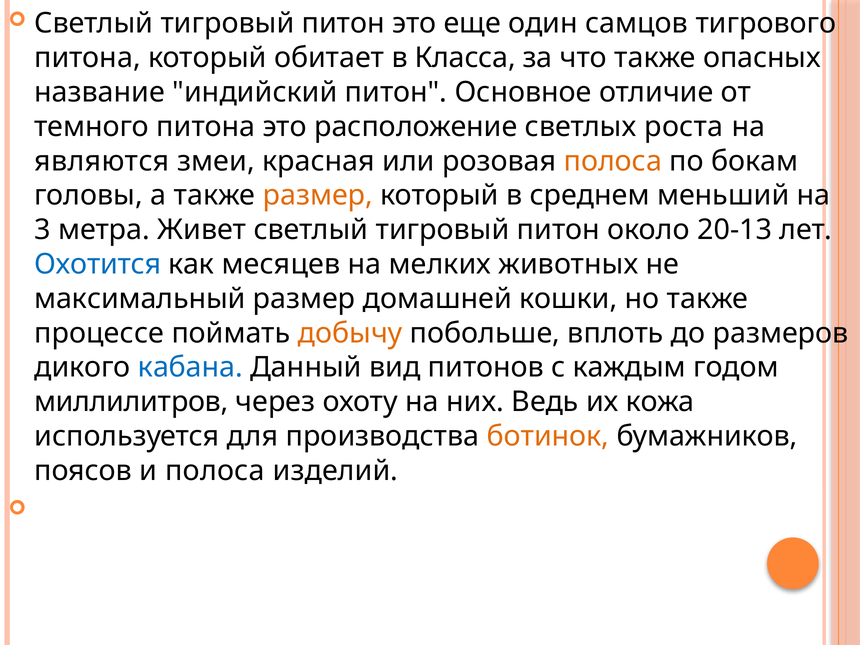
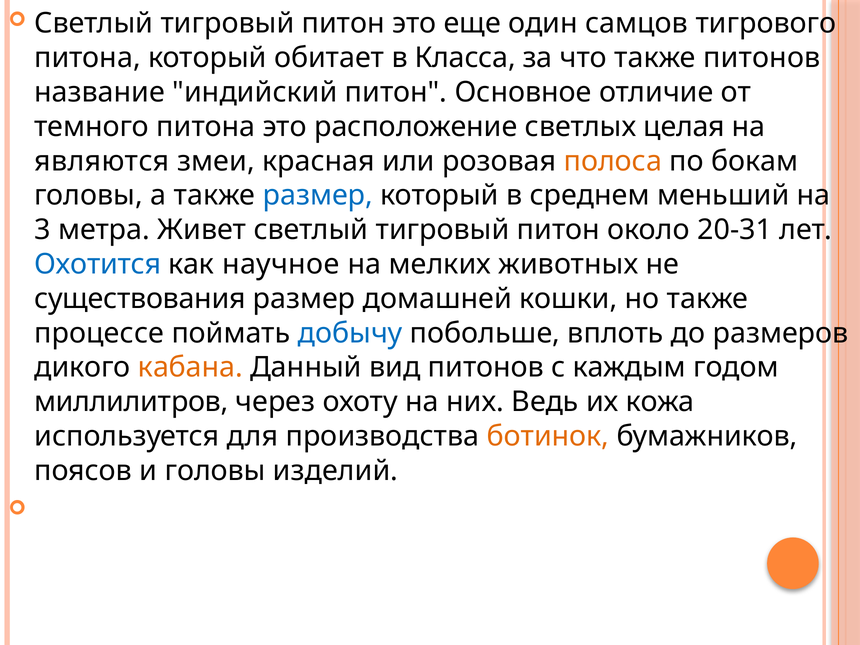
также опасных: опасных -> питонов (762, 58)
роста: роста -> целая (684, 127)
размер colour: orange -> blue (318, 195)
20-13: 20-13 -> 20-31 (735, 230)
месяцев: месяцев -> научное (281, 264)
максимальный: максимальный -> существования (140, 299)
добычу colour: orange -> blue (350, 333)
кабана colour: blue -> orange (190, 367)
и полоса: полоса -> головы (215, 471)
